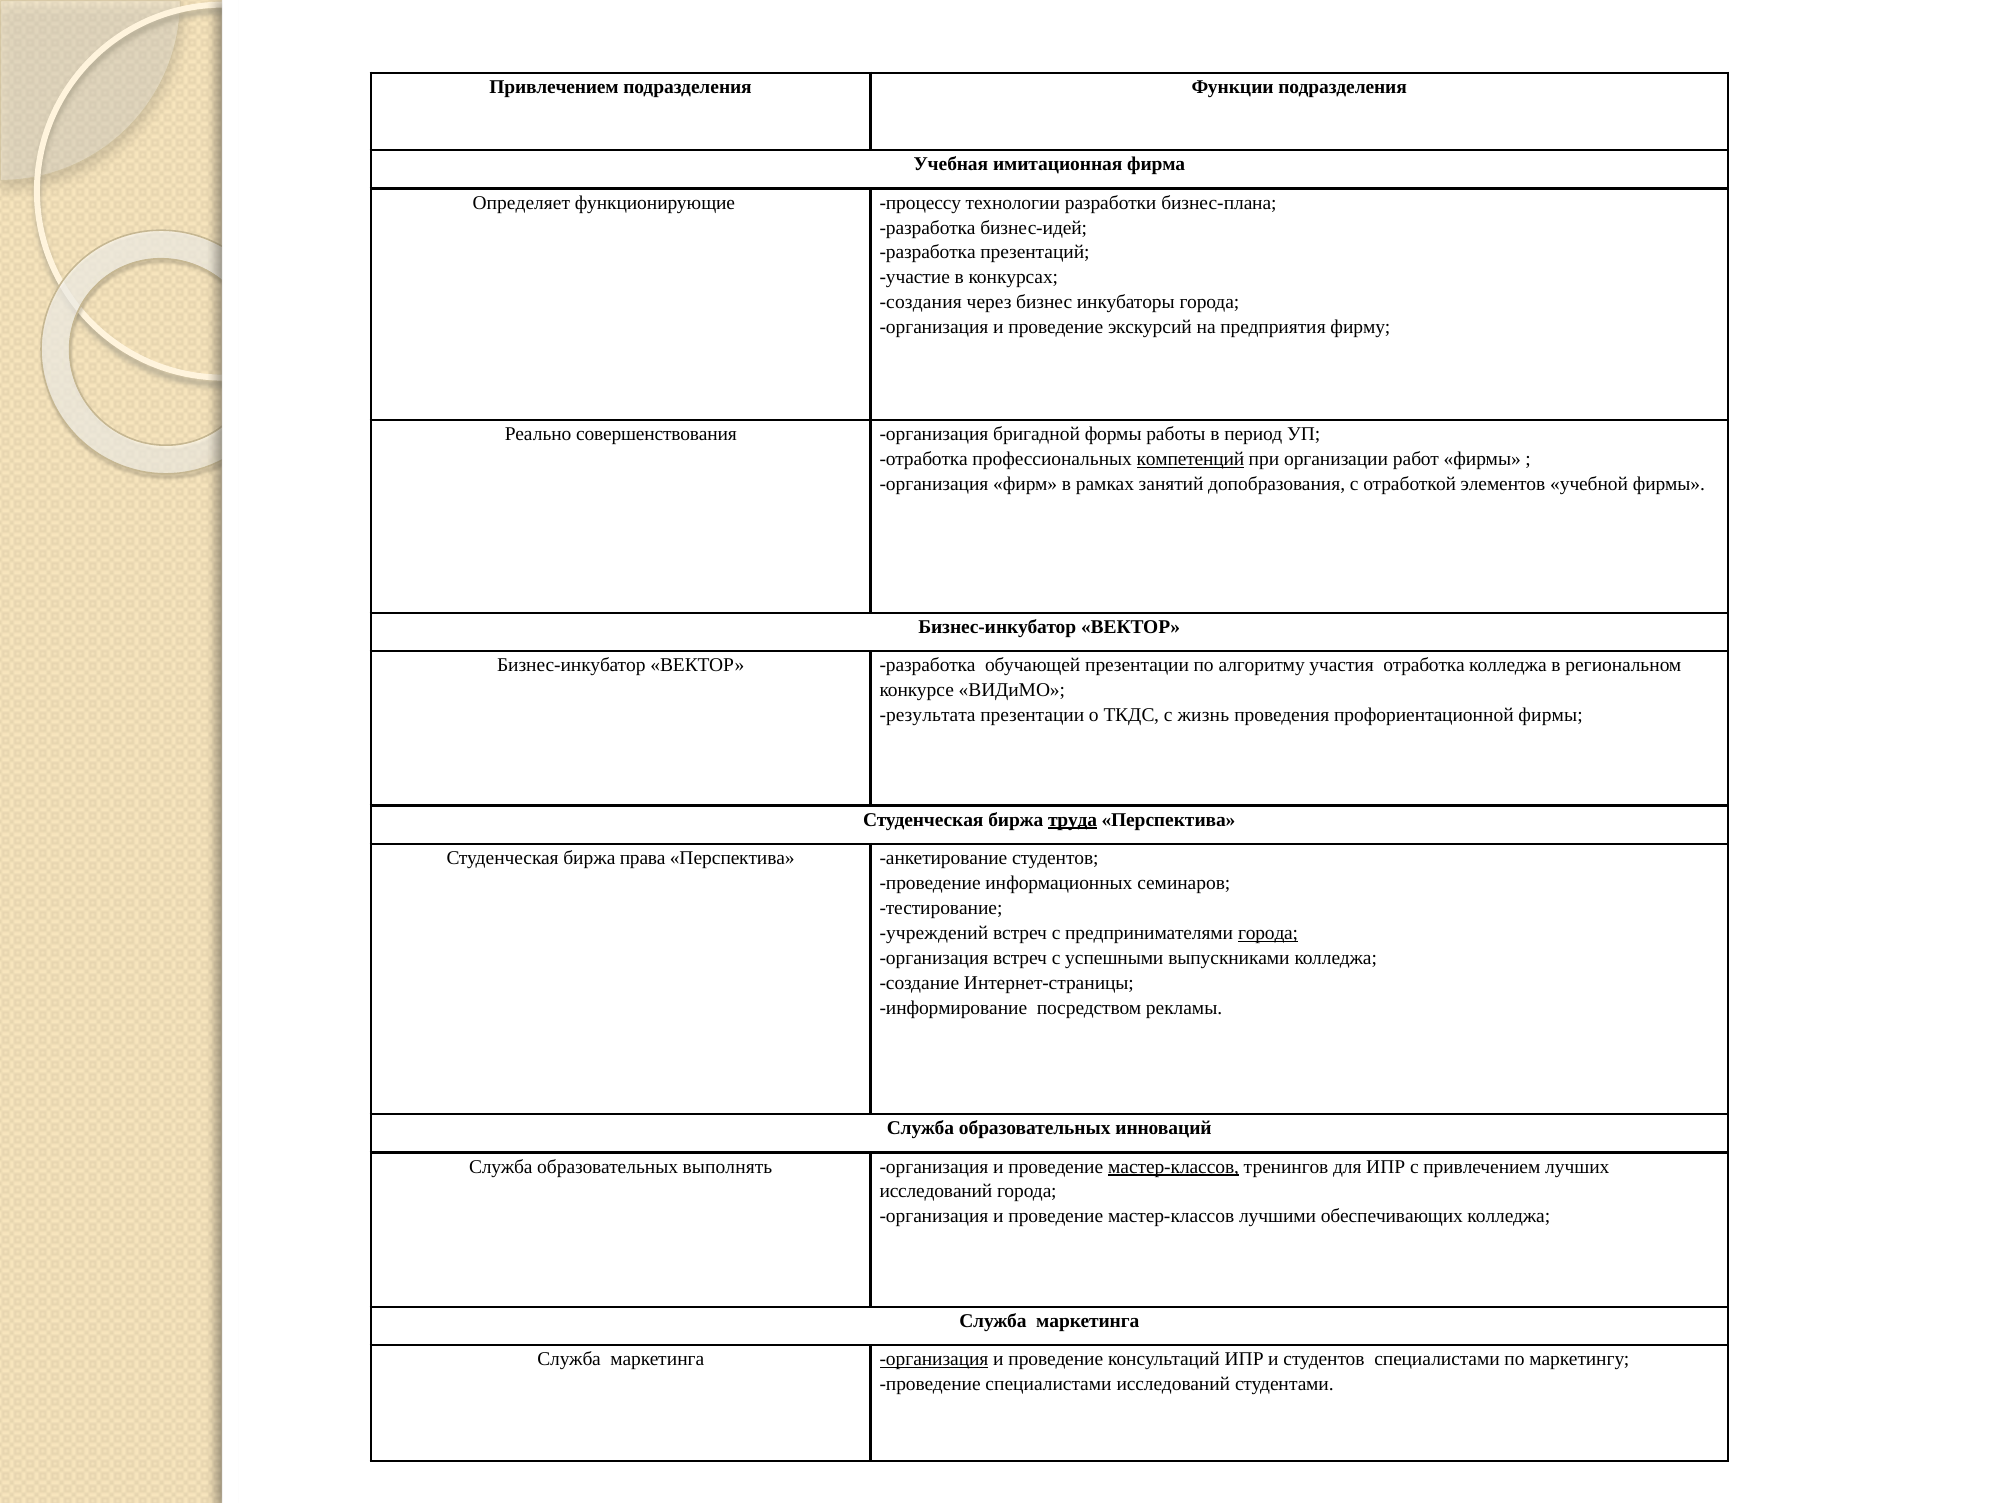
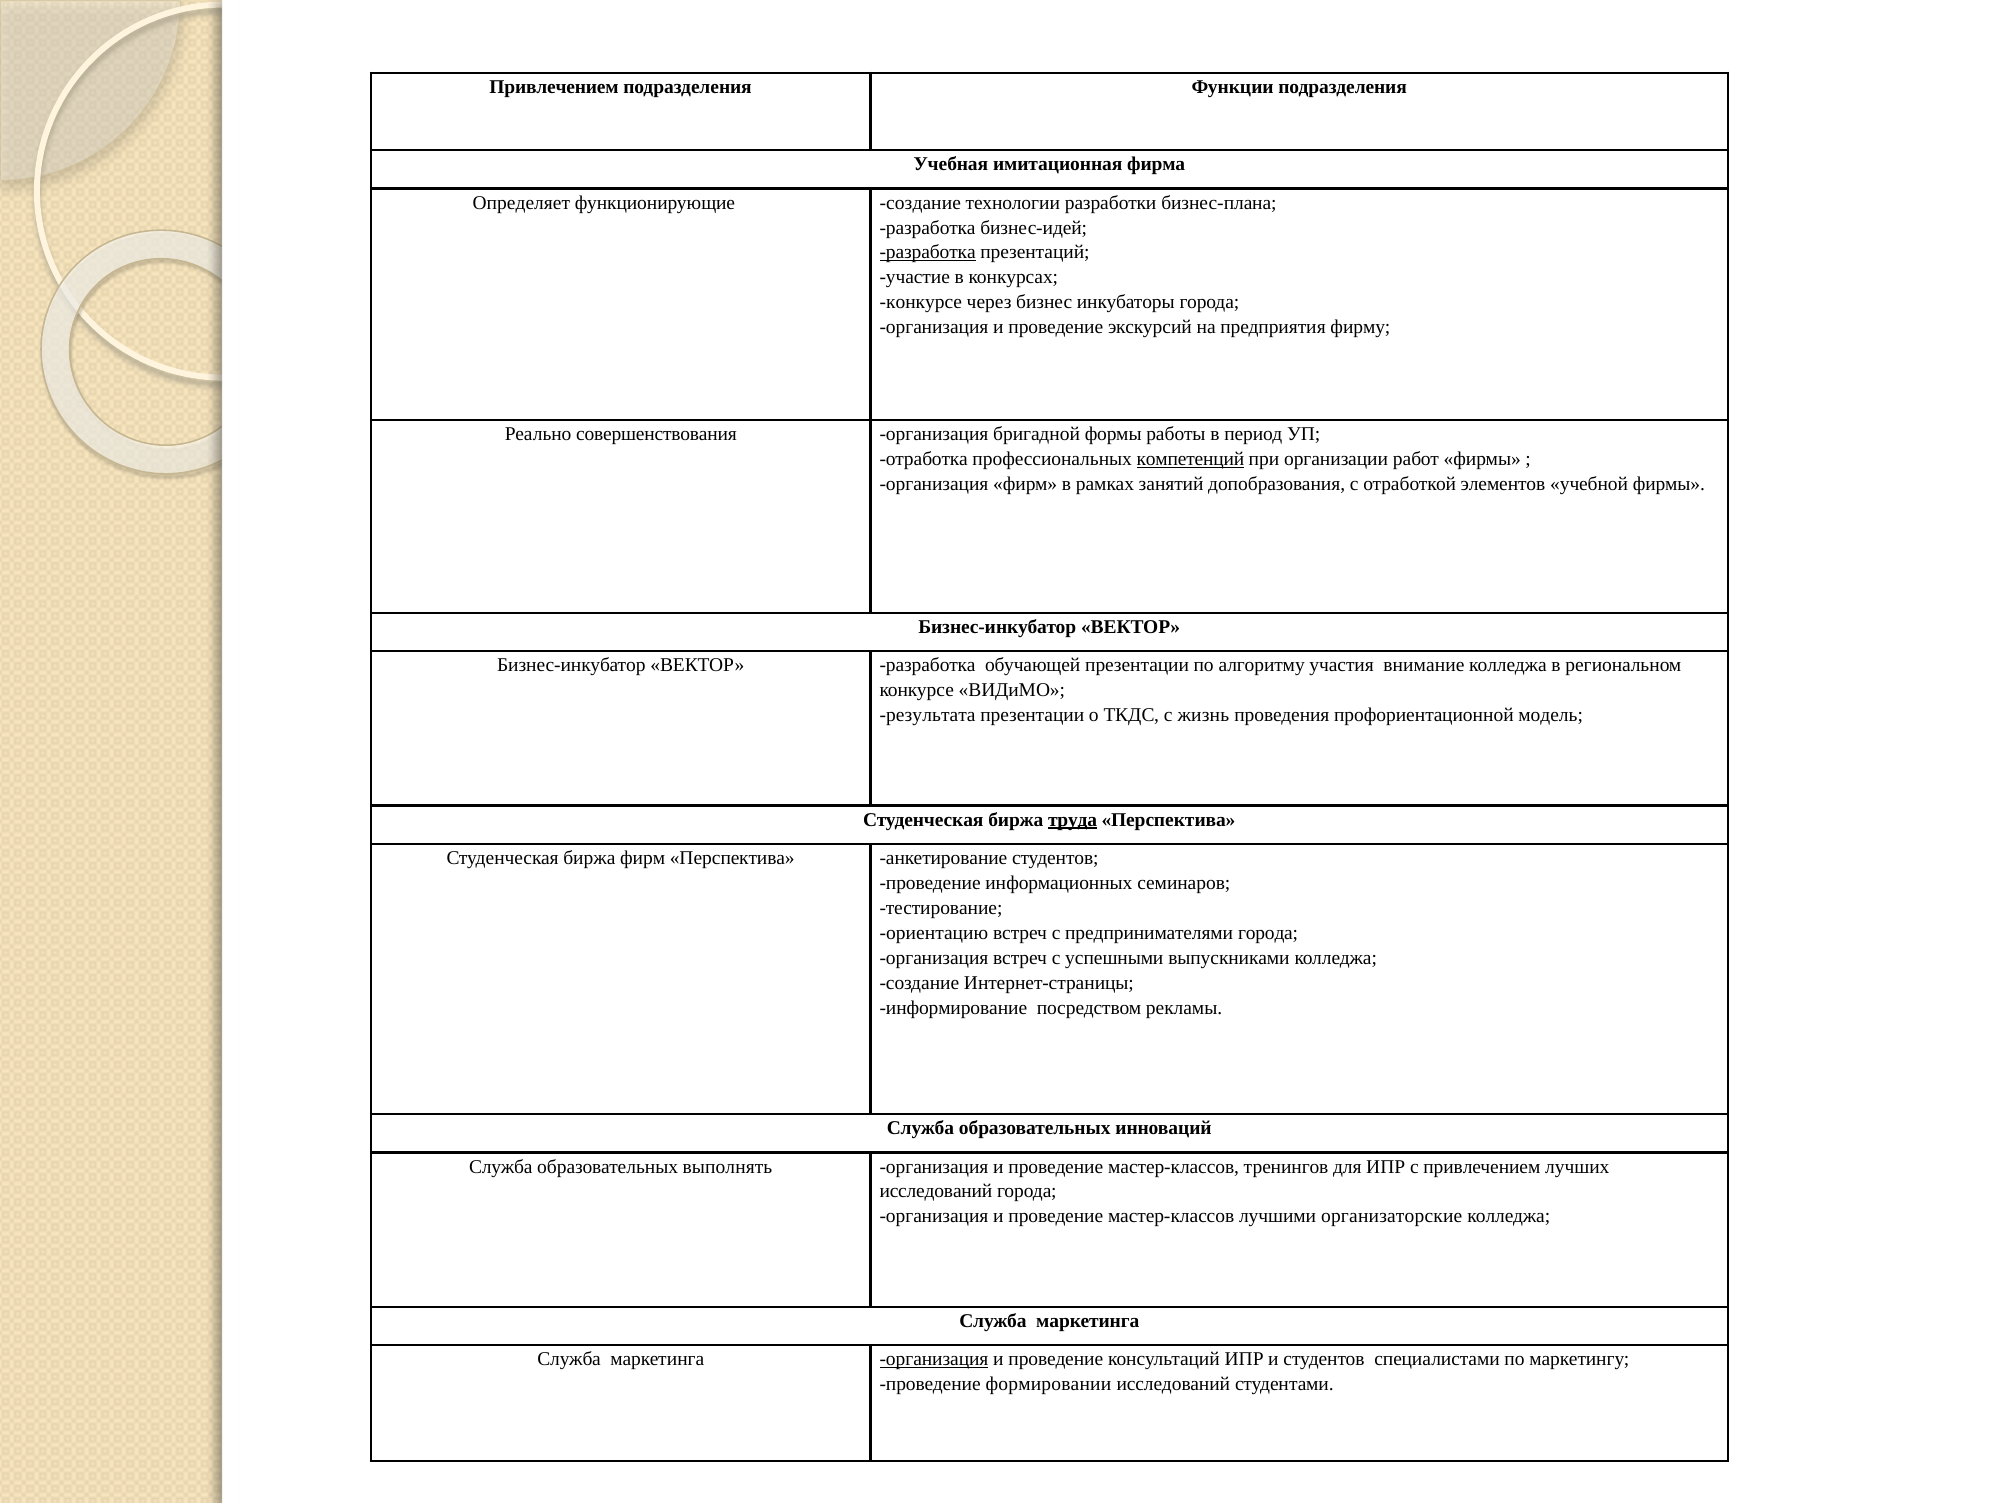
функционирующие процессу: процессу -> создание (920, 203)
разработка underline: none -> present (928, 253)
создания: создания -> конкурсе (921, 302)
участия отработка: отработка -> внимание (1424, 665)
профориентационной фирмы: фирмы -> модель (1551, 715)
биржа права: права -> фирм (643, 858)
учреждений: учреждений -> ориентацию (934, 933)
города underline: present -> none (1268, 933)
мастер-классов underline: present -> none (1174, 1167)
обеспечивающих: обеспечивающих -> организаторские (1392, 1216)
проведение специалистами: специалистами -> формировании (1048, 1384)
